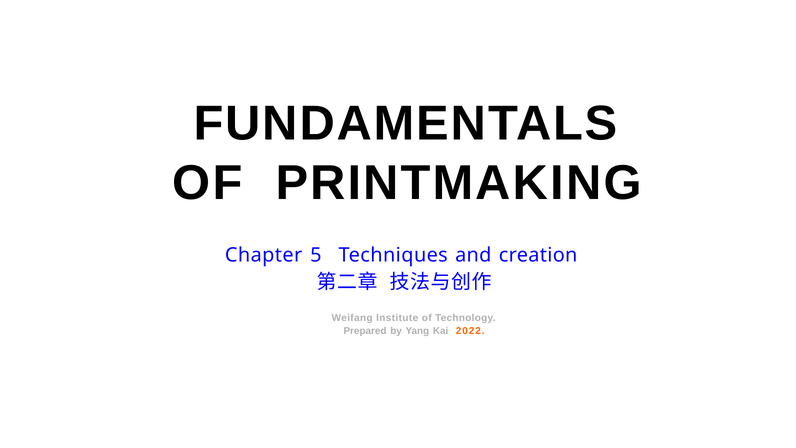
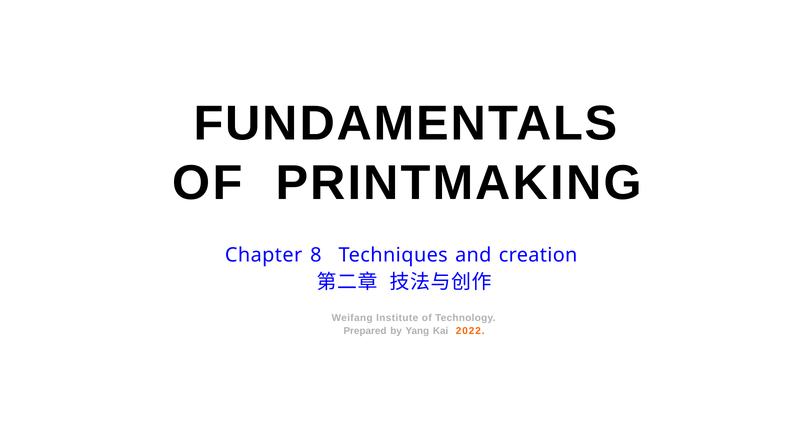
5: 5 -> 8 (316, 255)
